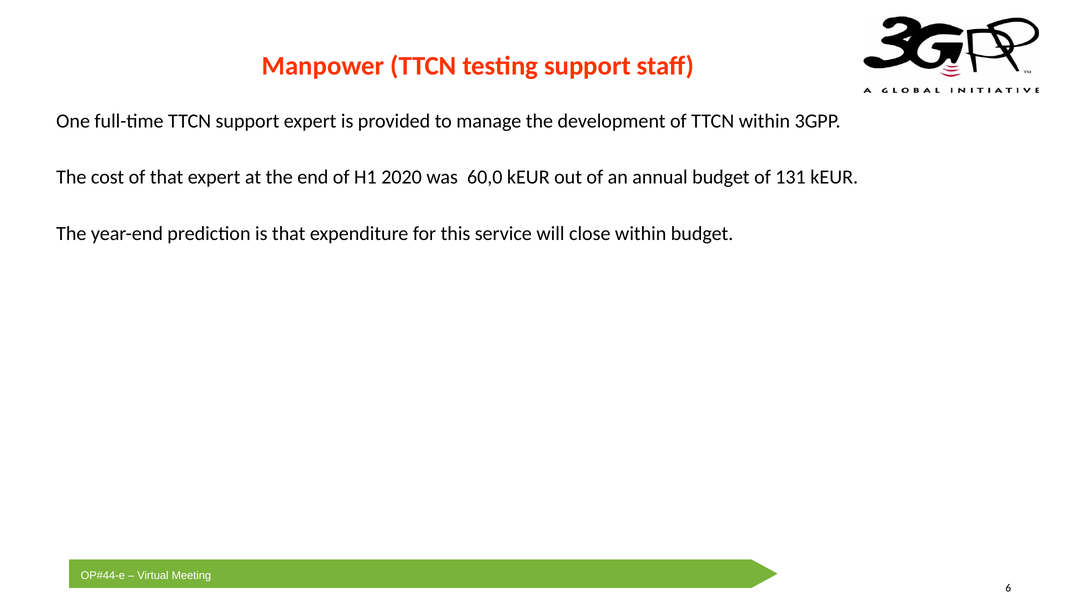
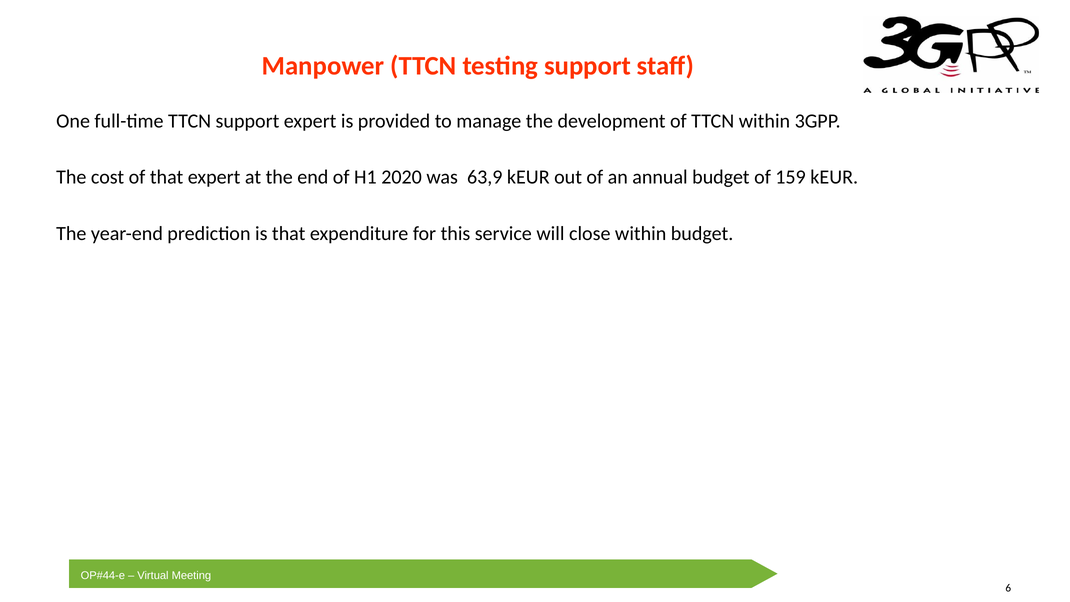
60,0: 60,0 -> 63,9 (485, 177)
131: 131 -> 159 (791, 177)
